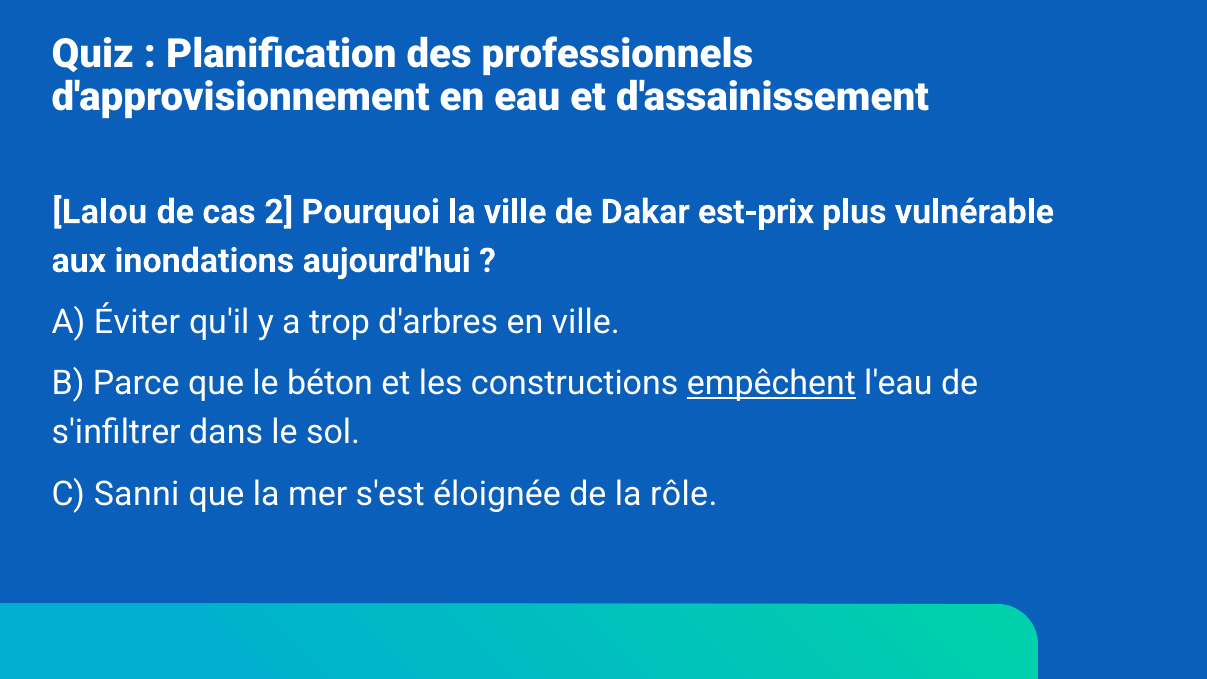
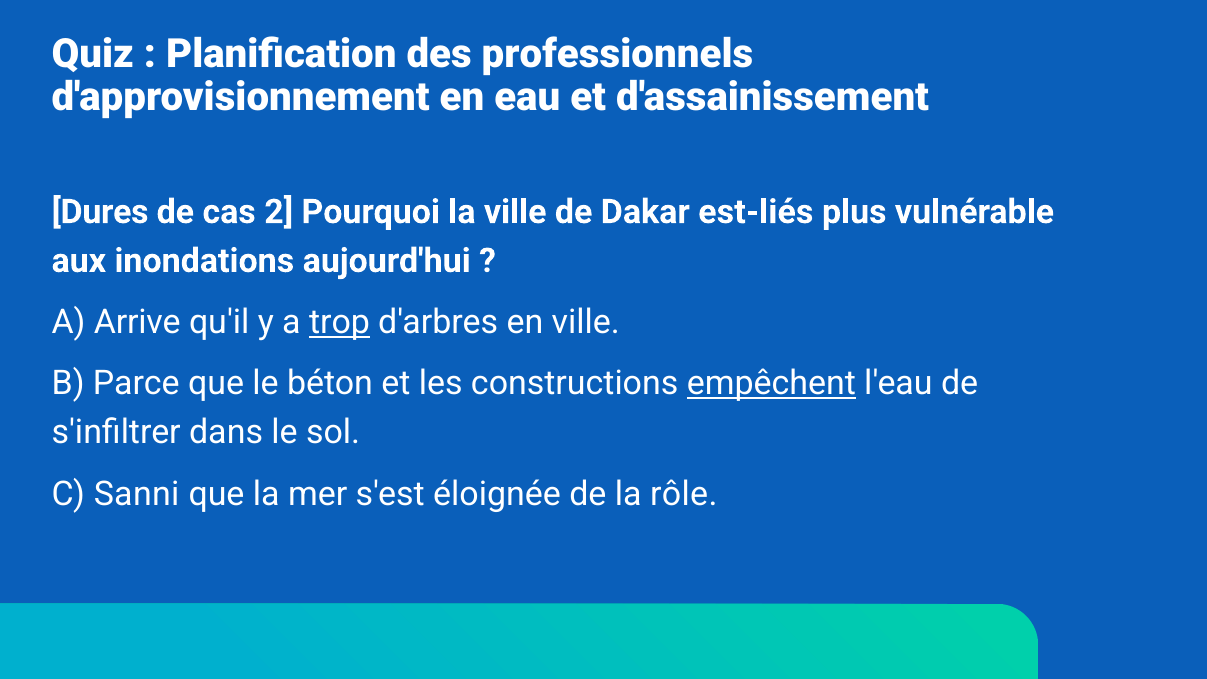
Lalou: Lalou -> Dures (100, 212)
est-prix: est-prix -> est-liés (756, 212)
Éviter: Éviter -> Arrive (137, 322)
trop underline: none -> present (340, 322)
